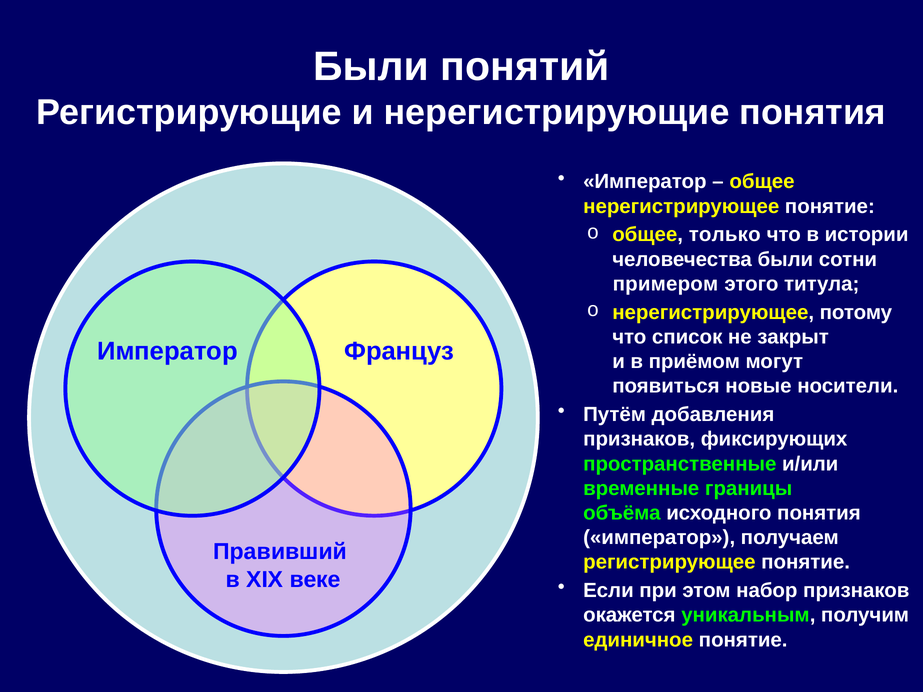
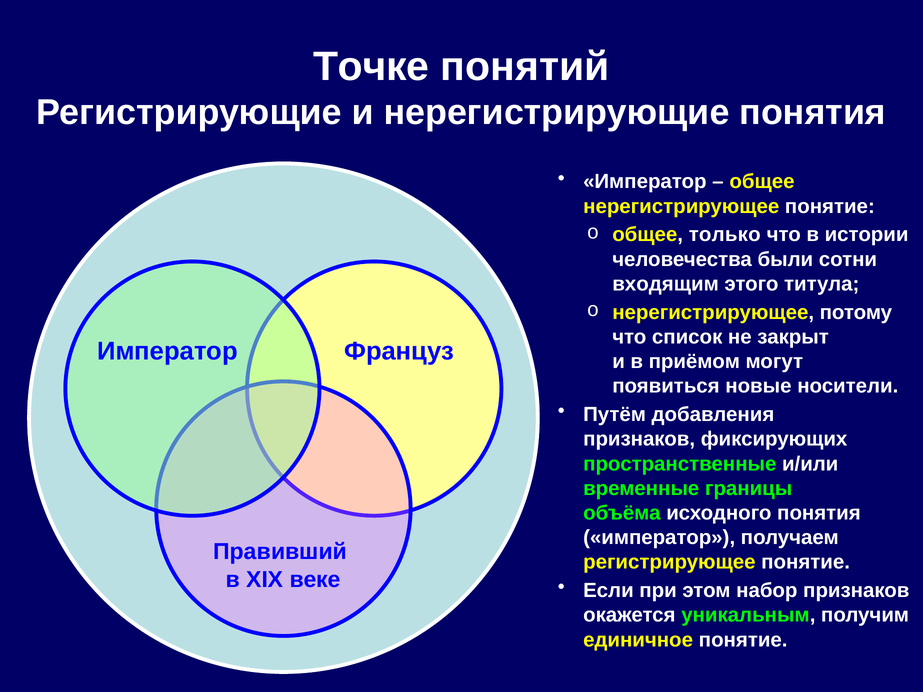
Были: Были -> Точке (371, 67)
примером: примером -> входящим (666, 284)
